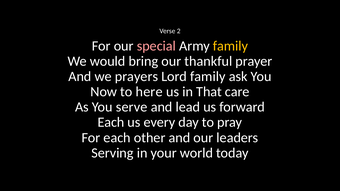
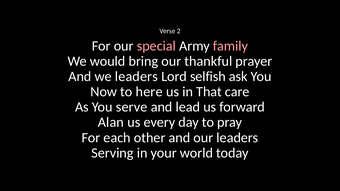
family colour: yellow -> pink (230, 46)
we prayers: prayers -> leaders (136, 77)
Lord family: family -> selfish (208, 77)
Each: Each -> Alan (111, 122)
